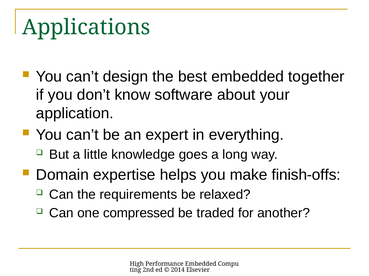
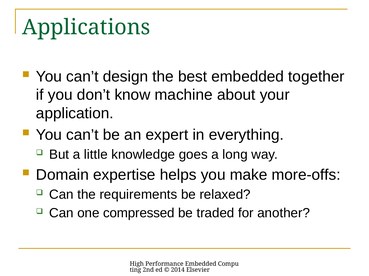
software: software -> machine (184, 95)
finish-offs: finish-offs -> more-offs (306, 175)
